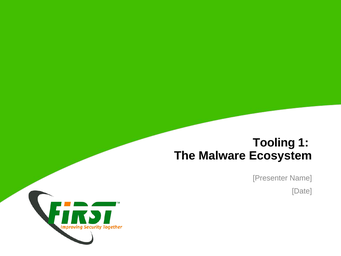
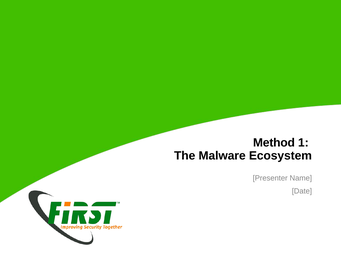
Tooling: Tooling -> Method (274, 143)
